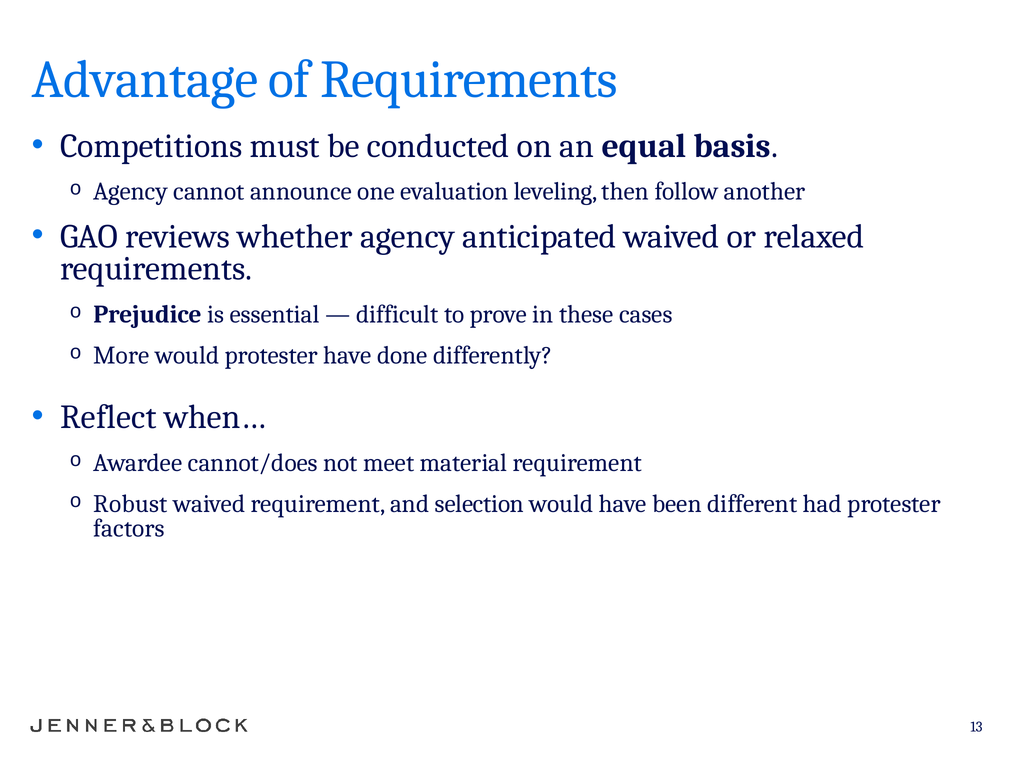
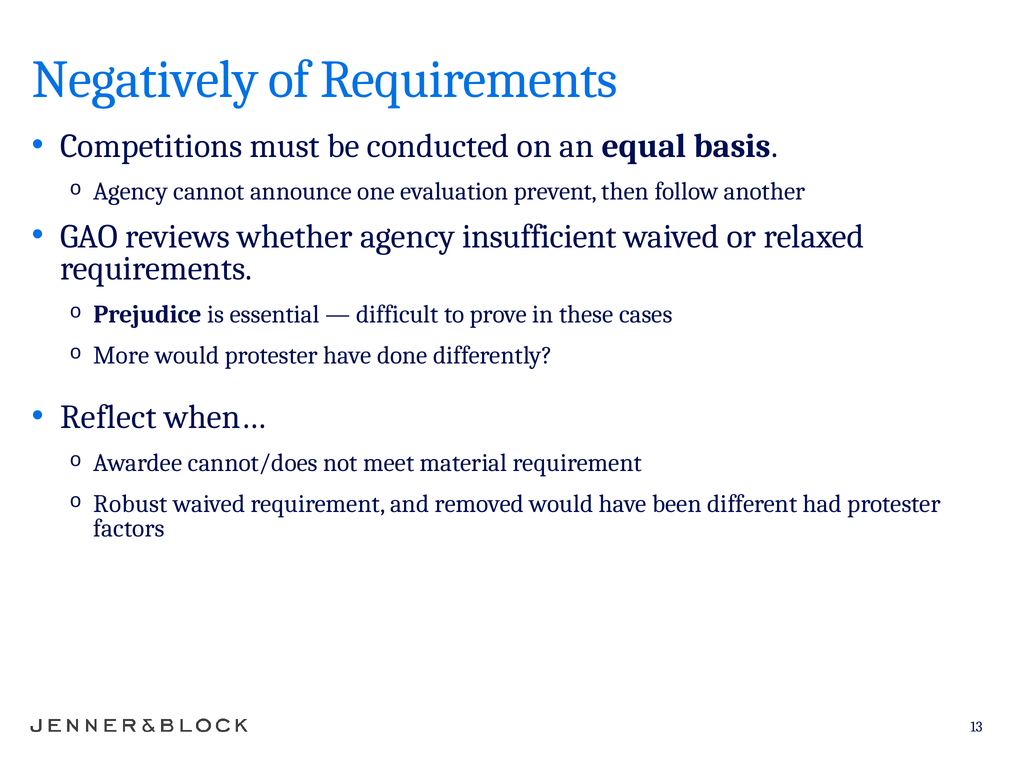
Advantage: Advantage -> Negatively (145, 80)
leveling: leveling -> prevent (556, 192)
anticipated: anticipated -> insufficient (539, 236)
selection: selection -> removed (479, 504)
